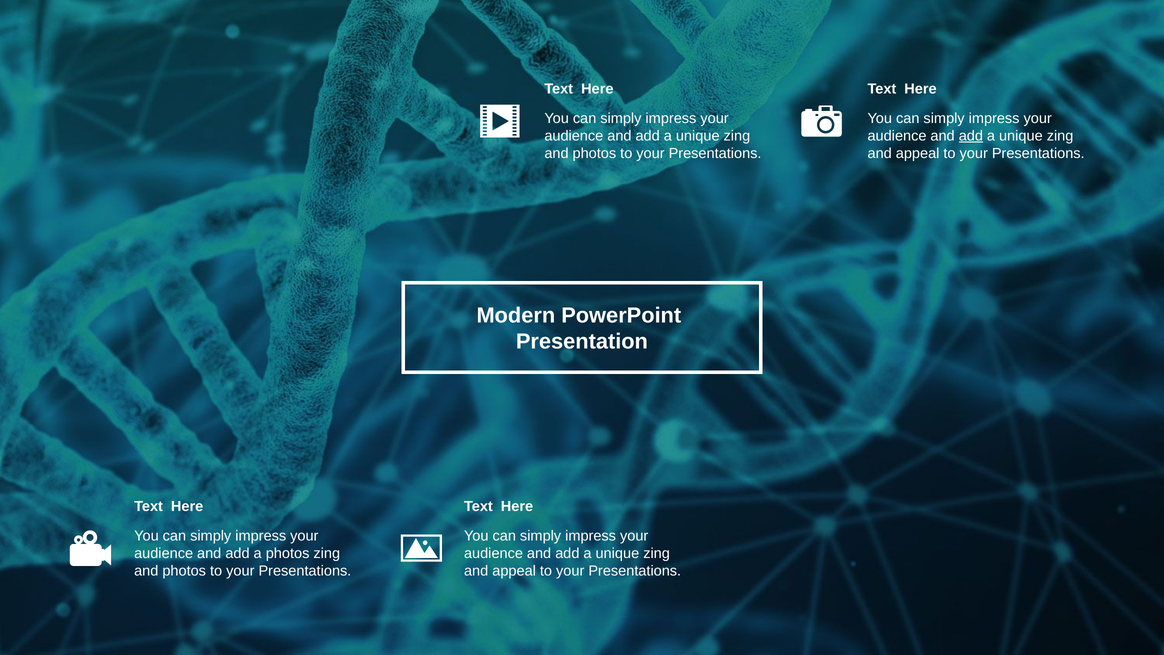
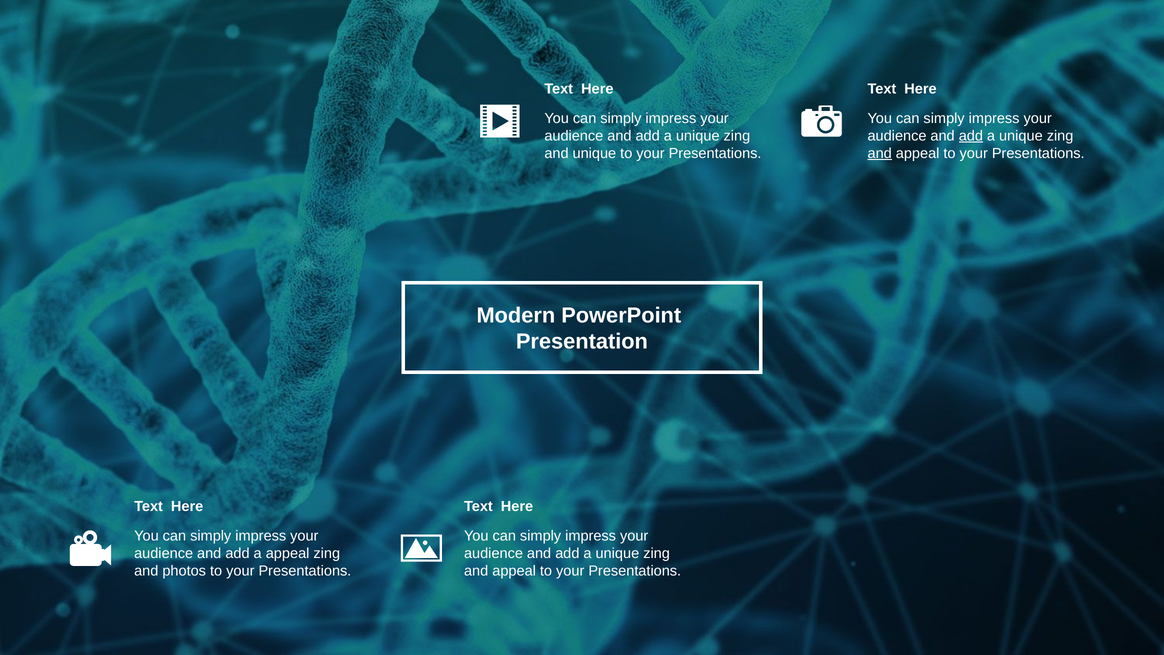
photos: photos -> unique (594, 153)
and underline: none -> present (880, 153)
a photos: photos -> appeal (288, 553)
